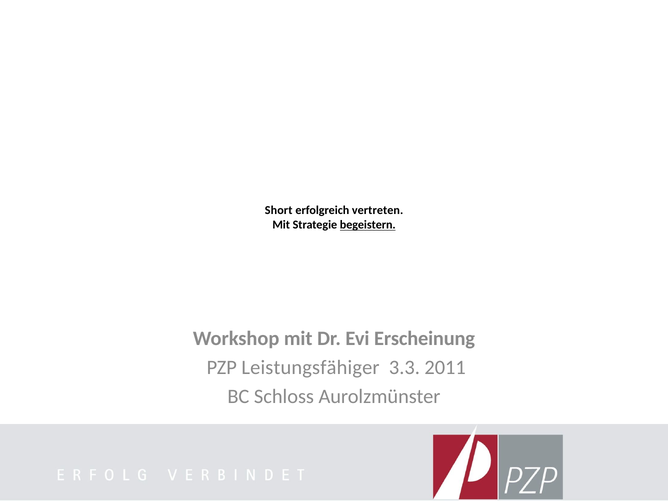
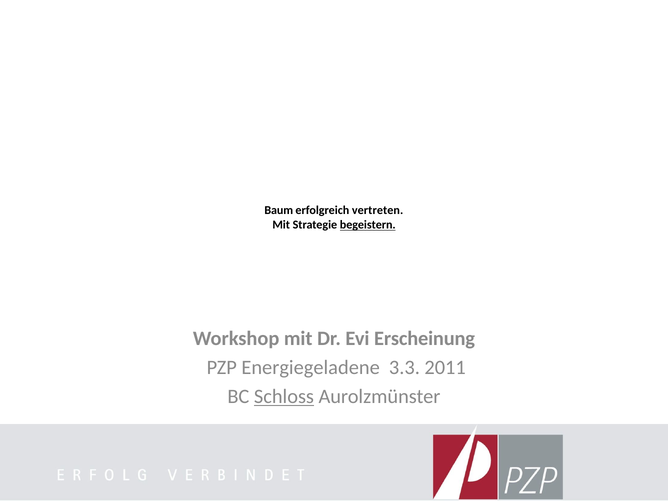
Short: Short -> Baum (279, 211)
Leistungsfähiger: Leistungsfähiger -> Energiegeladene (311, 368)
Schloss underline: none -> present (284, 397)
